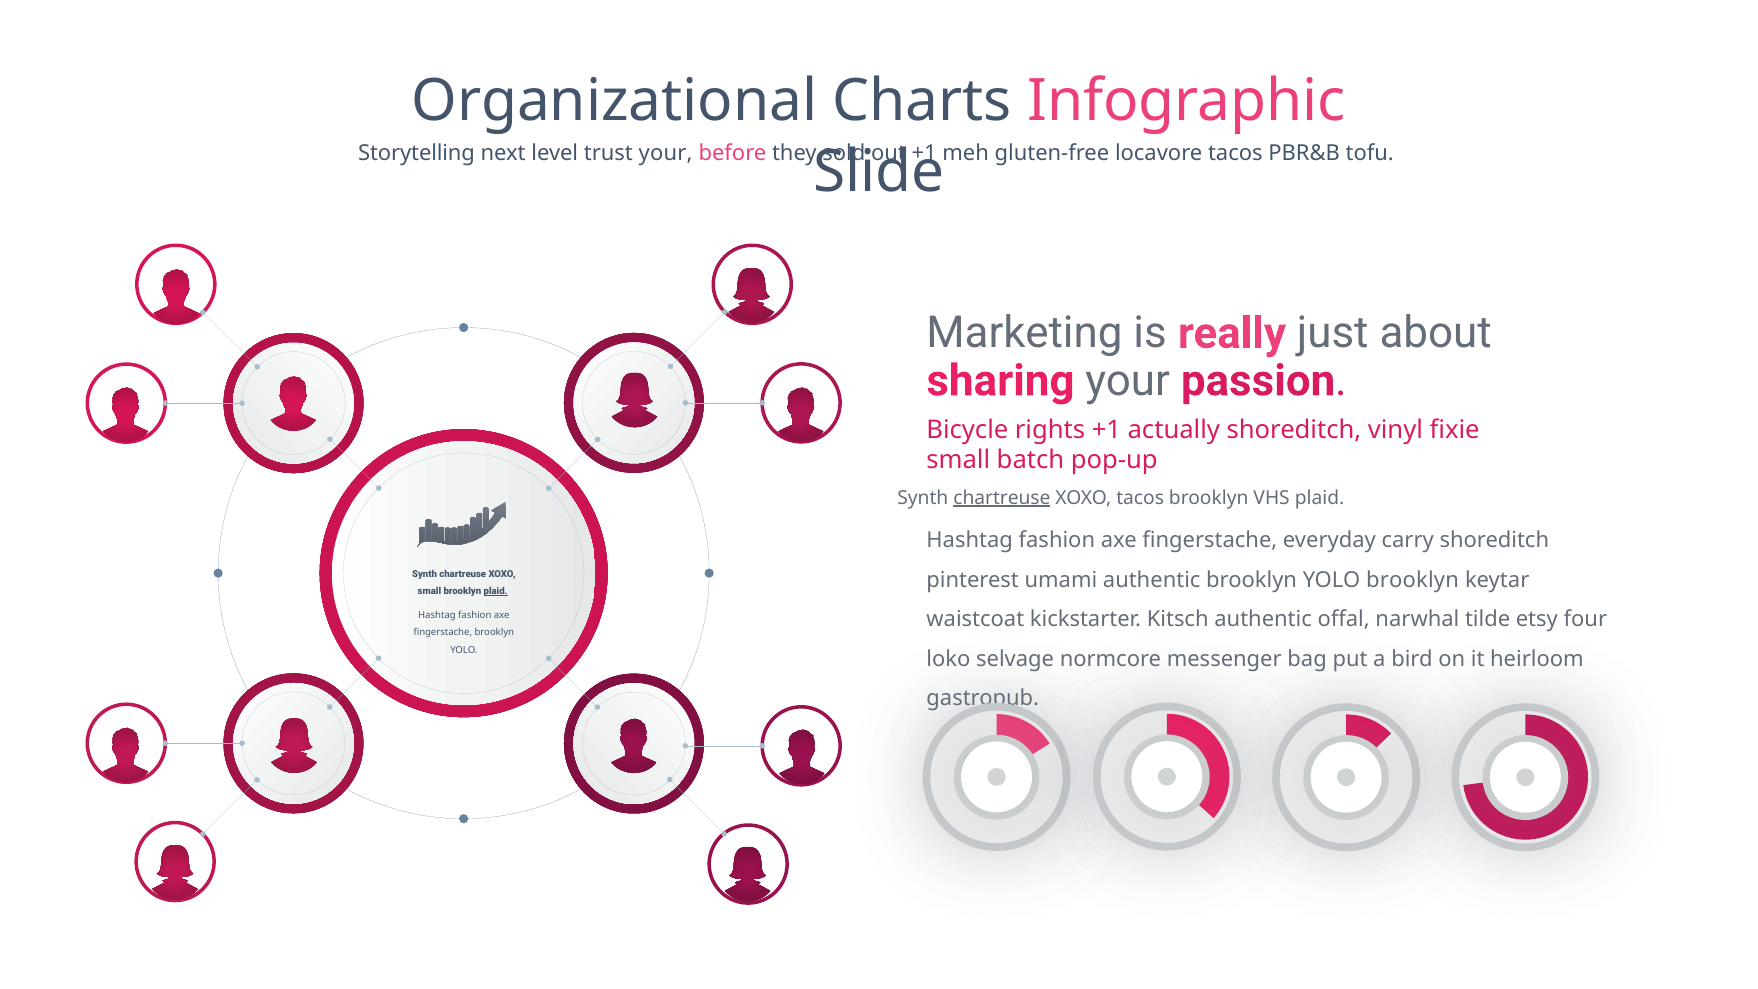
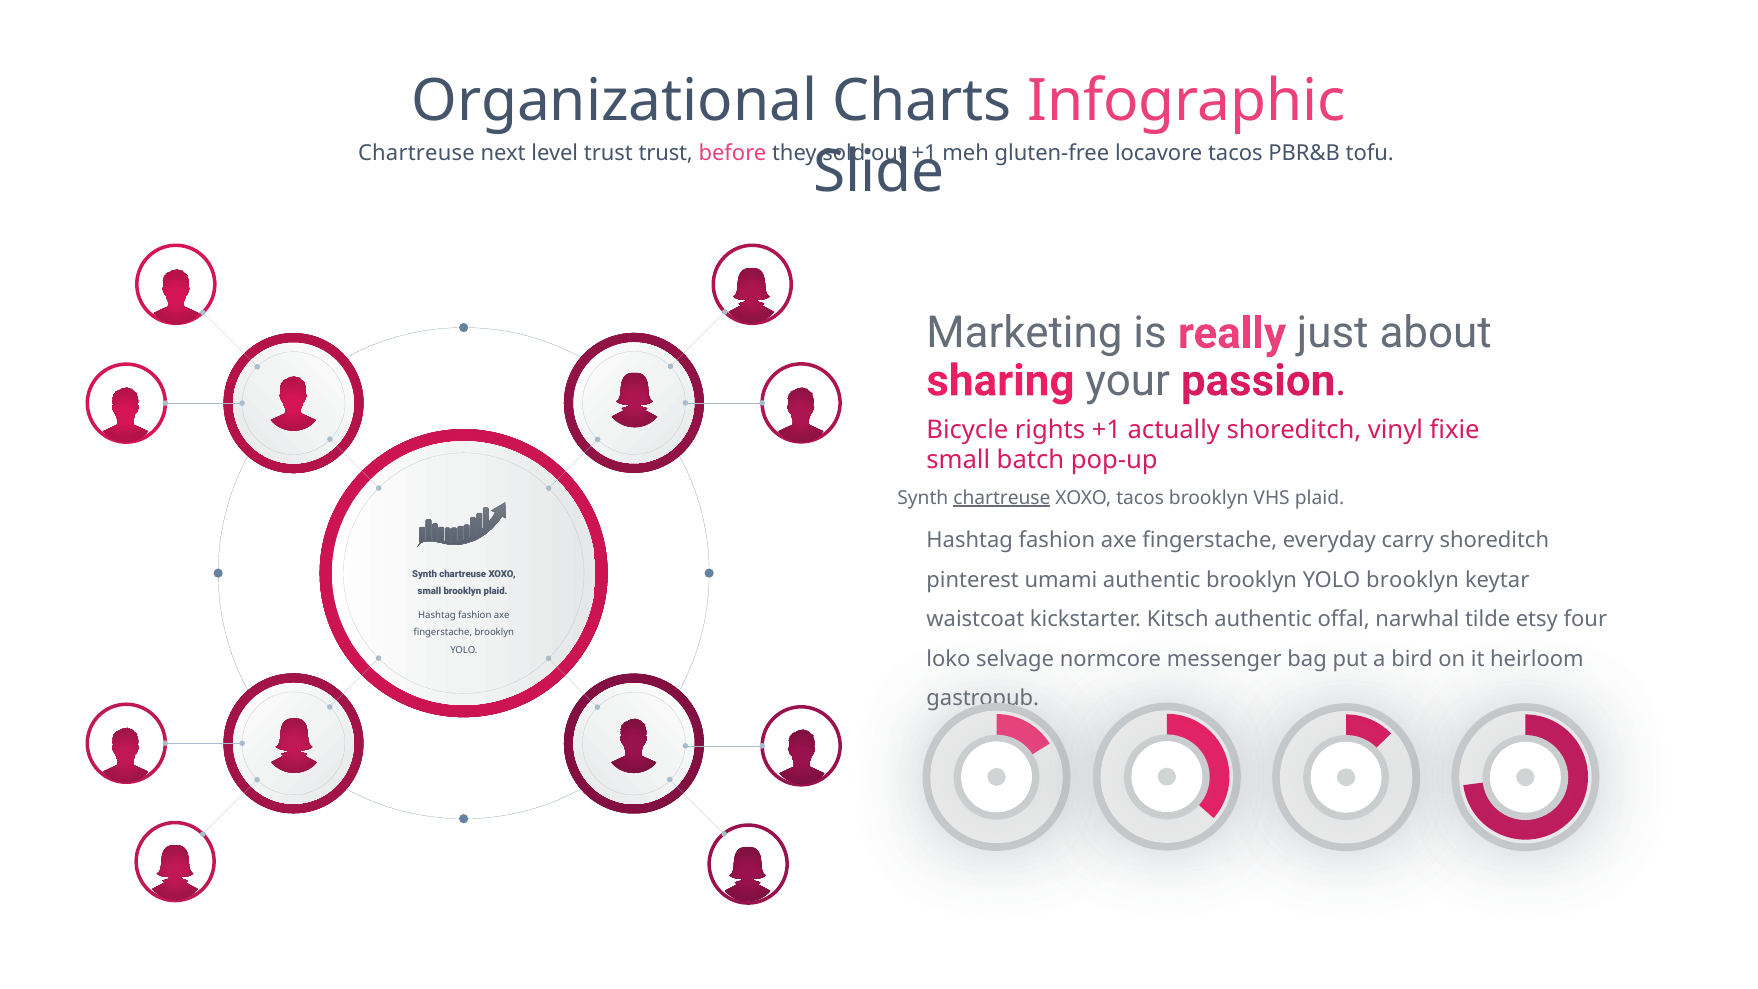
Storytelling: Storytelling -> Chartreuse (416, 153)
trust your: your -> trust (666, 153)
plaid underline: present -> none (496, 591)
